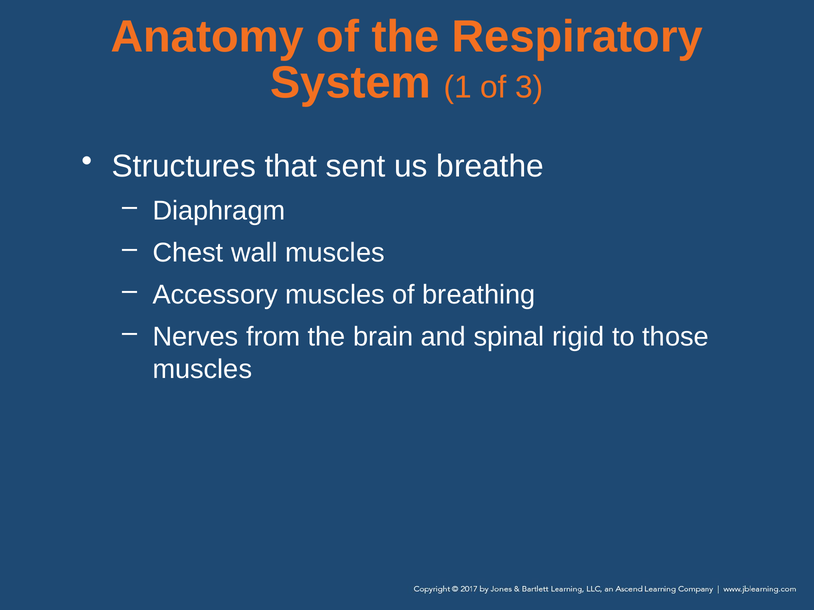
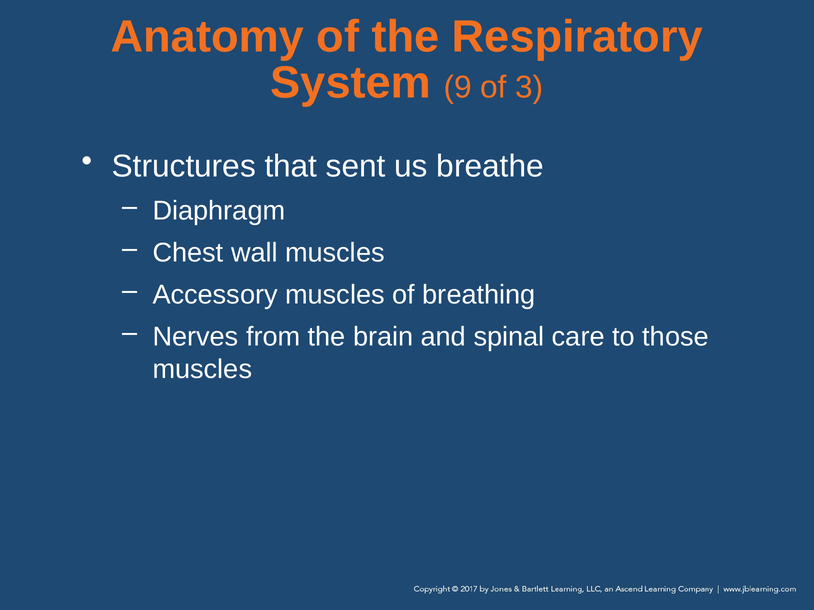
1: 1 -> 9 (458, 87)
rigid: rigid -> care (578, 337)
